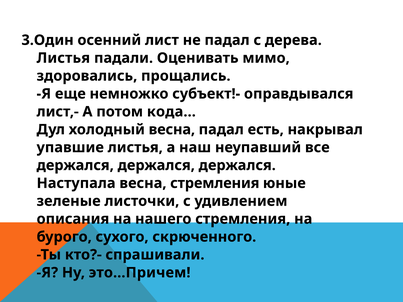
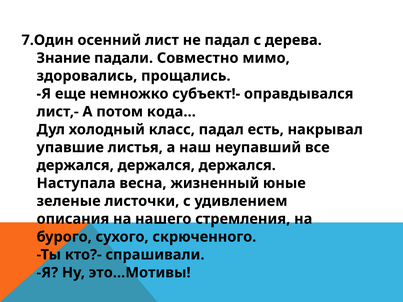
3.Один: 3.Один -> 7.Один (48, 40)
Листья: Листья -> Знание (63, 58)
Оценивать: Оценивать -> Совместно (198, 58)
холодный весна: весна -> класс (172, 130)
весна стремления: стремления -> жизненный (215, 183)
это…Причем: это…Причем -> это…Мотивы (140, 273)
